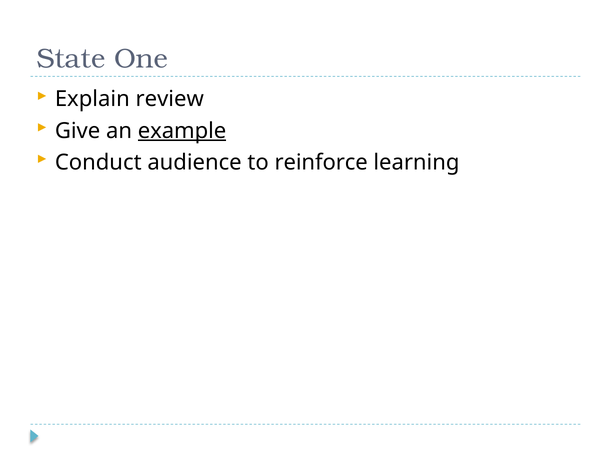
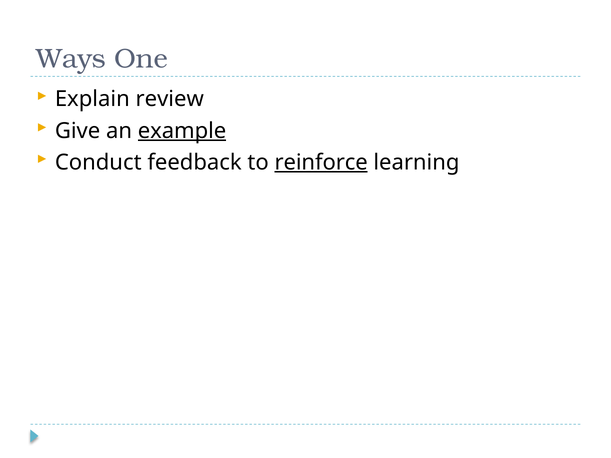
State: State -> Ways (71, 59)
audience: audience -> feedback (195, 162)
reinforce underline: none -> present (321, 162)
